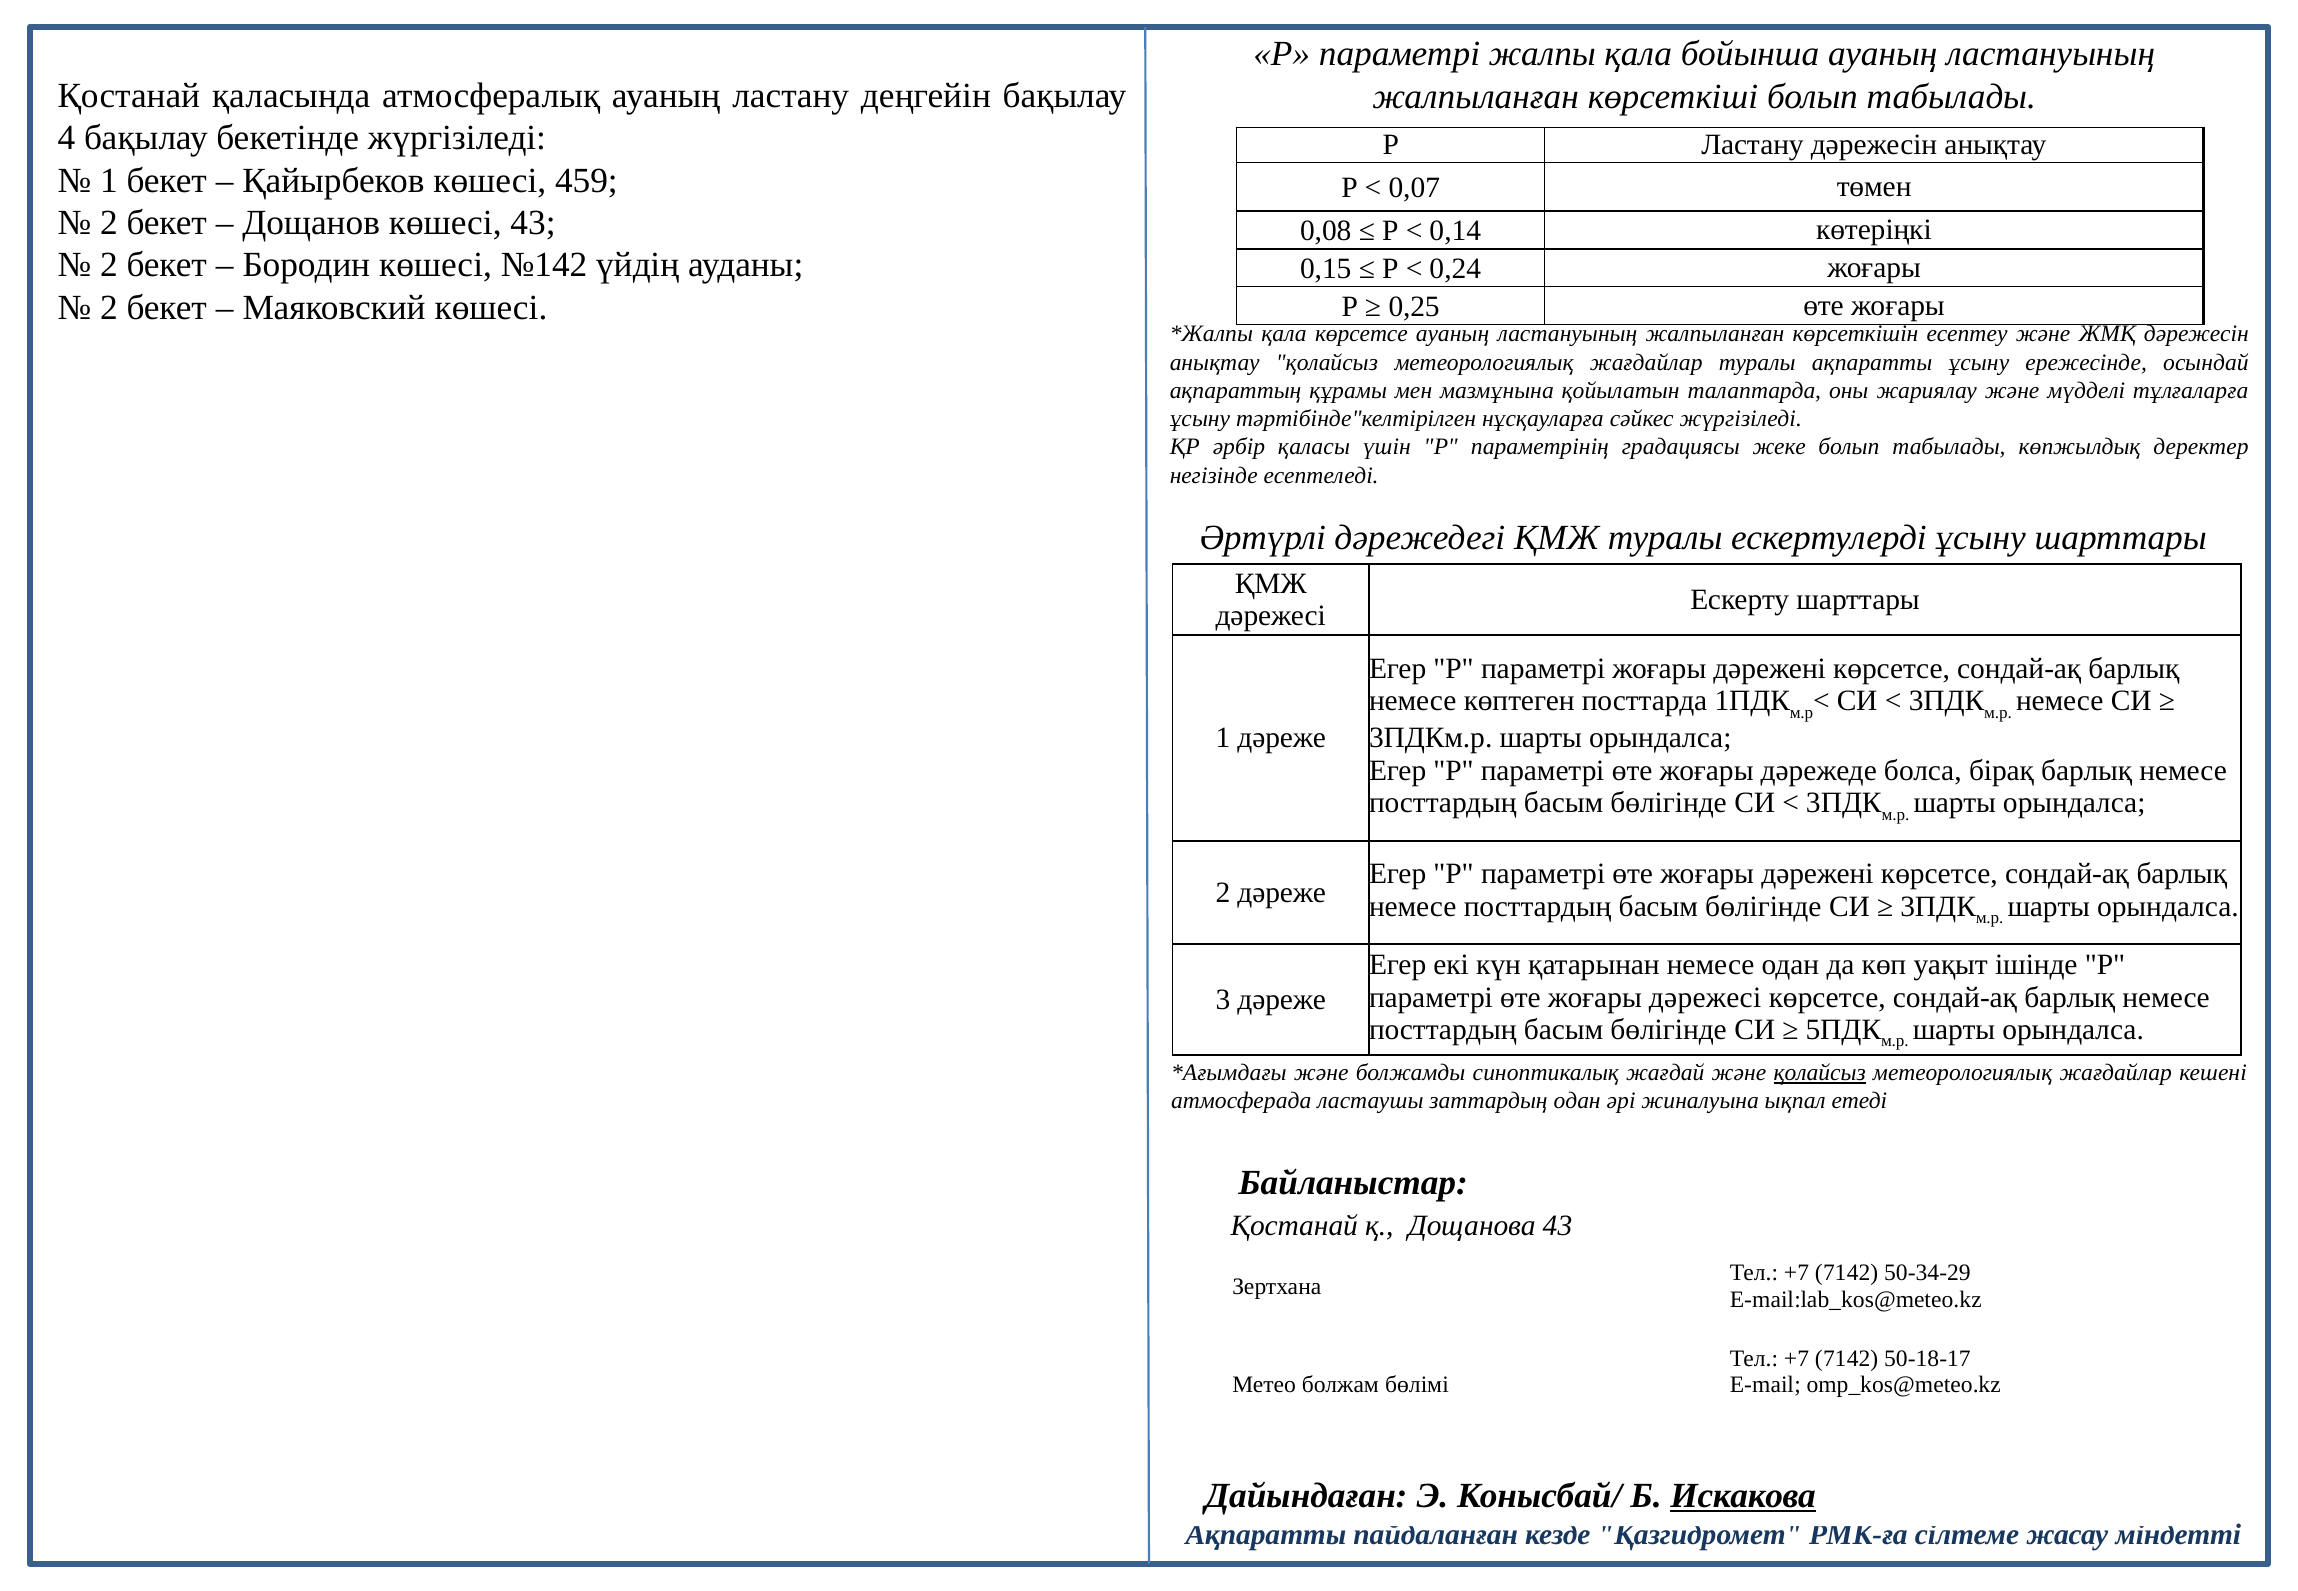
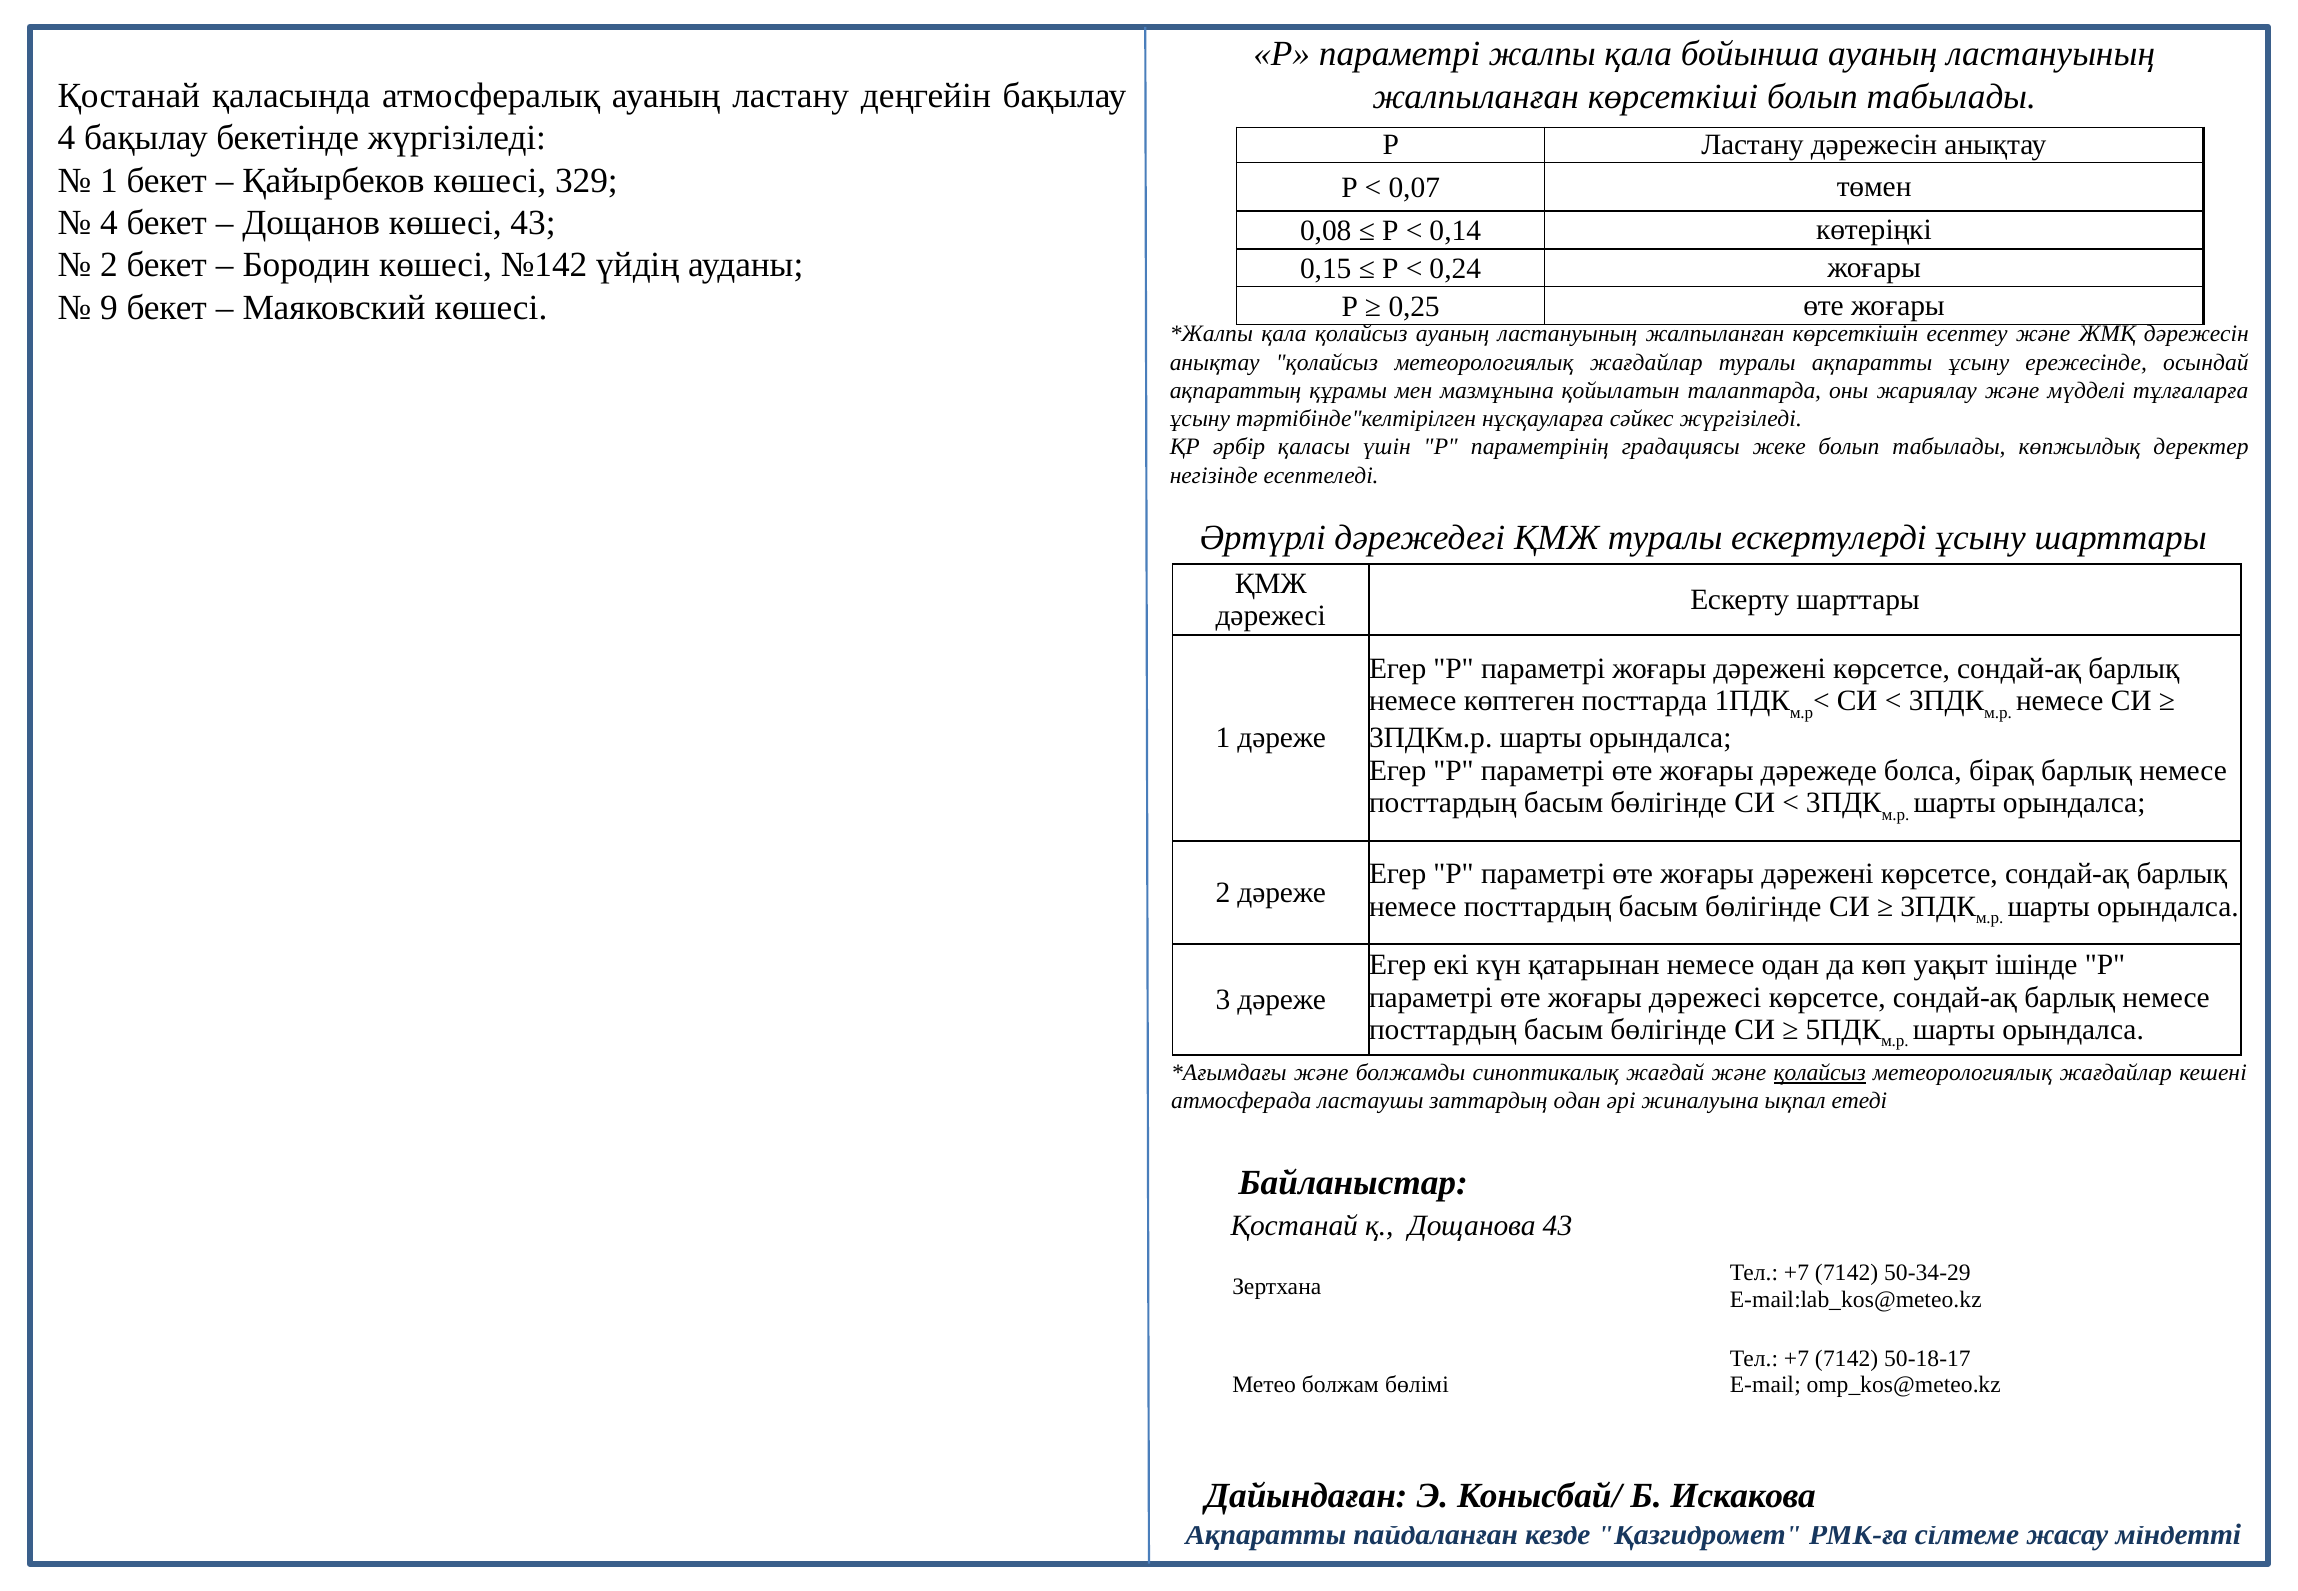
459: 459 -> 329 (586, 180)
2: 2 -> 4 (109, 223)
2: 2 -> 9 (109, 308)
қала көрсетсе: көрсетсе -> қолайсыз (1361, 334)
Искакова underline: present -> none (1743, 1496)
